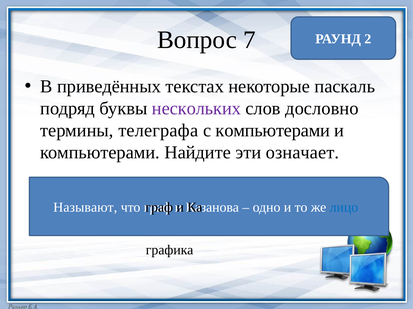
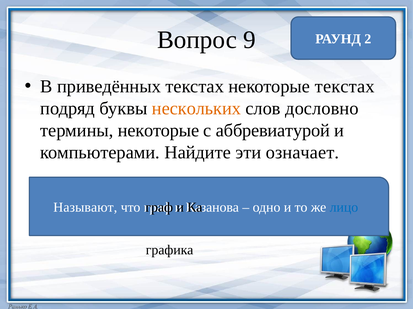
7: 7 -> 9 (250, 40)
некоторые паскаль: паскаль -> текстах (345, 87)
нескольких colour: purple -> orange (196, 109)
термины телеграфа: телеграфа -> некоторые (158, 131)
с компьютерами: компьютерами -> аббревиатурой (273, 131)
